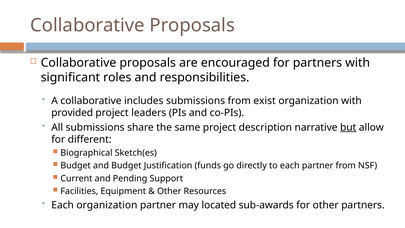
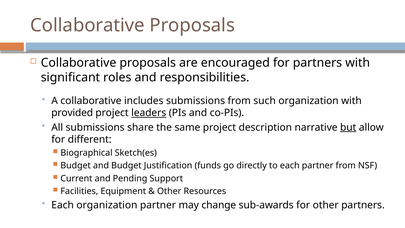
exist: exist -> such (265, 101)
leaders underline: none -> present (149, 113)
located: located -> change (219, 205)
